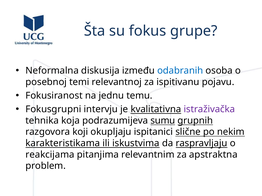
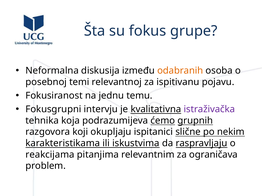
odabranih colour: blue -> orange (180, 71)
sumu: sumu -> ćemo (163, 121)
apstraktna: apstraktna -> ograničava (213, 155)
